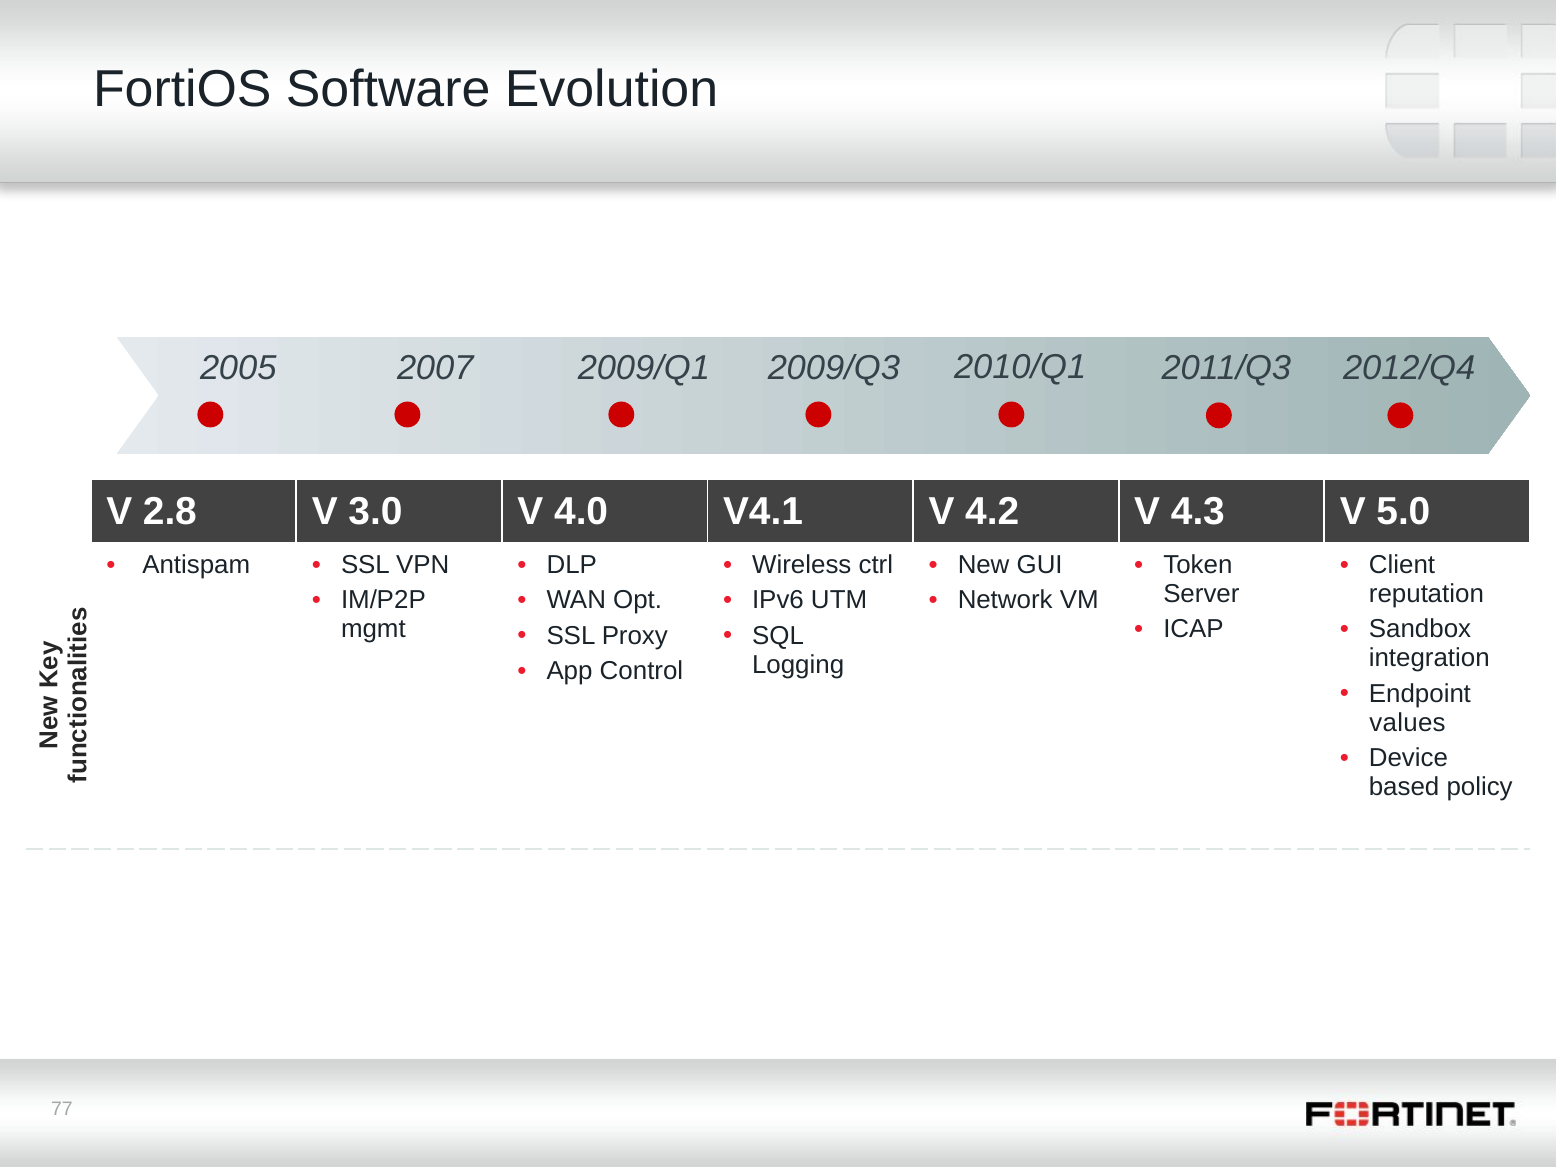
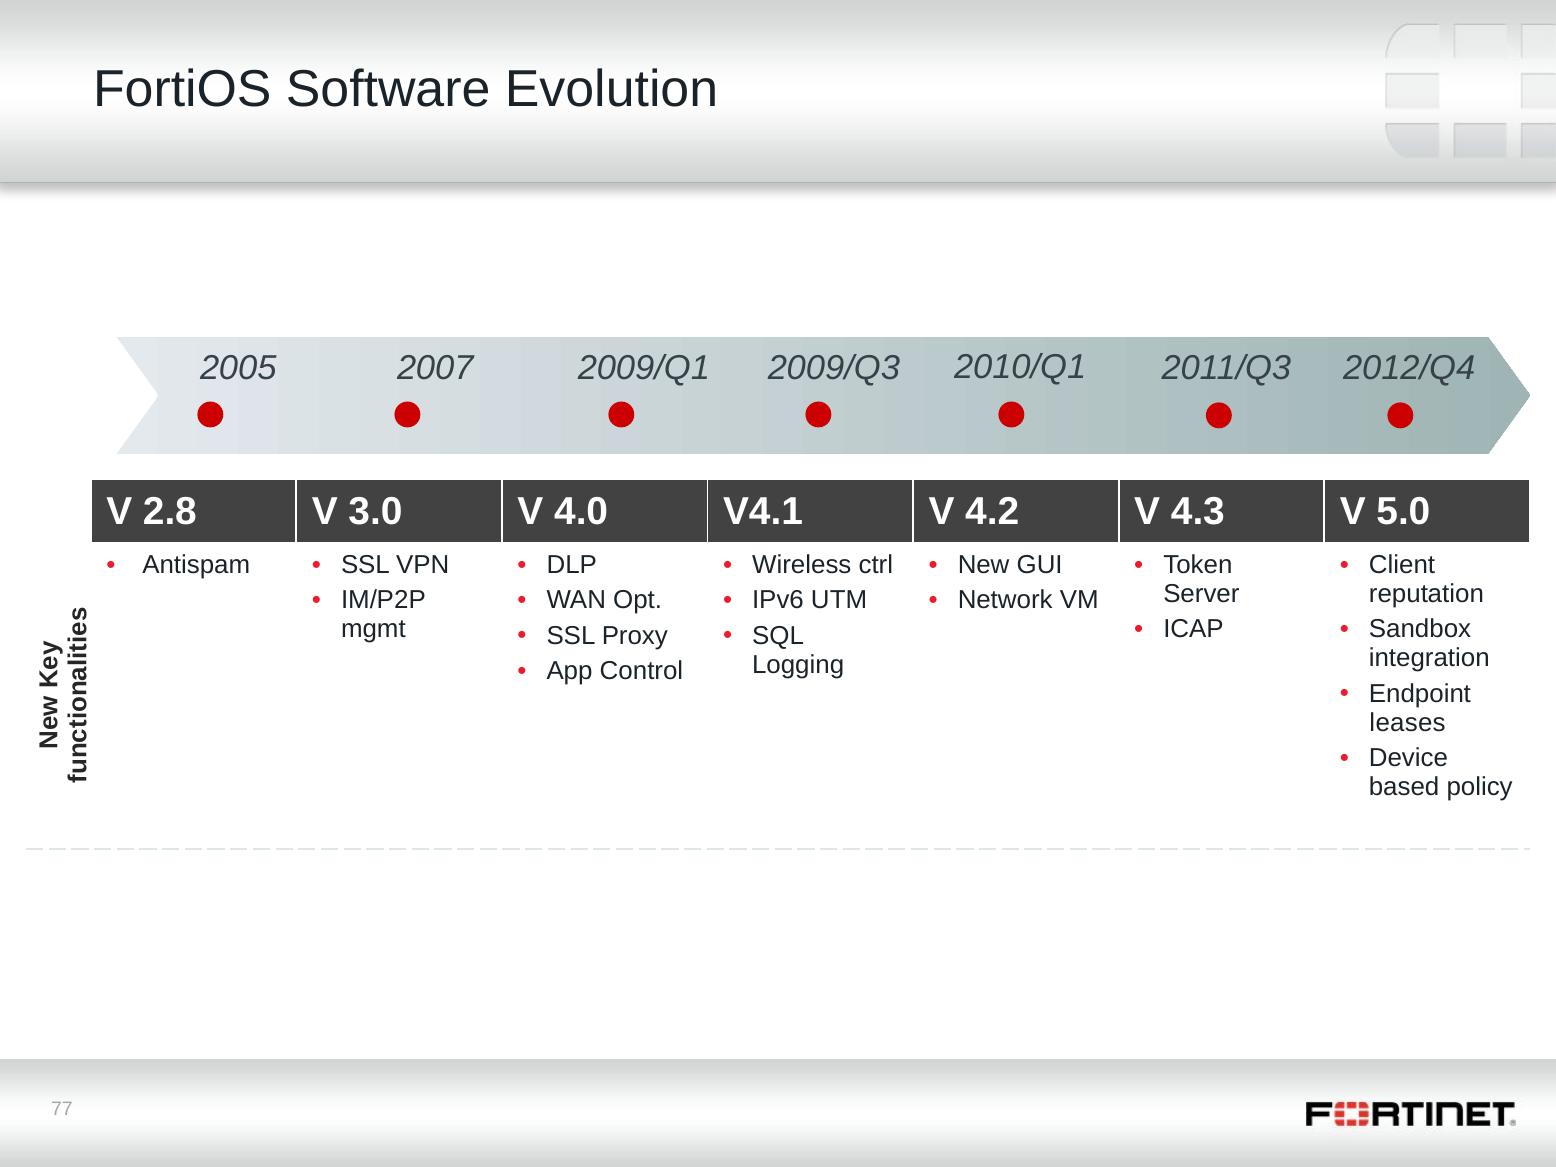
values: values -> leases (1408, 723)
